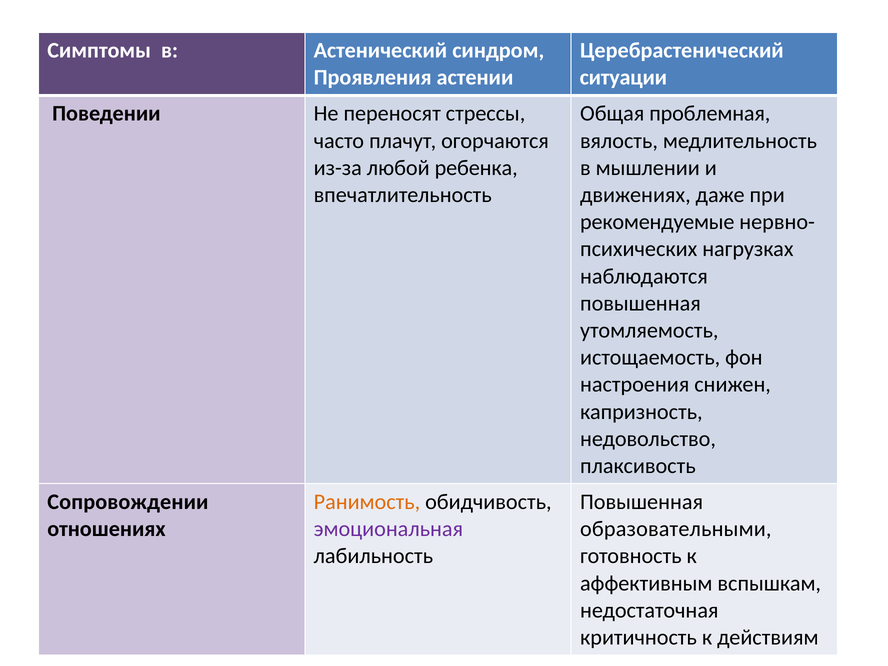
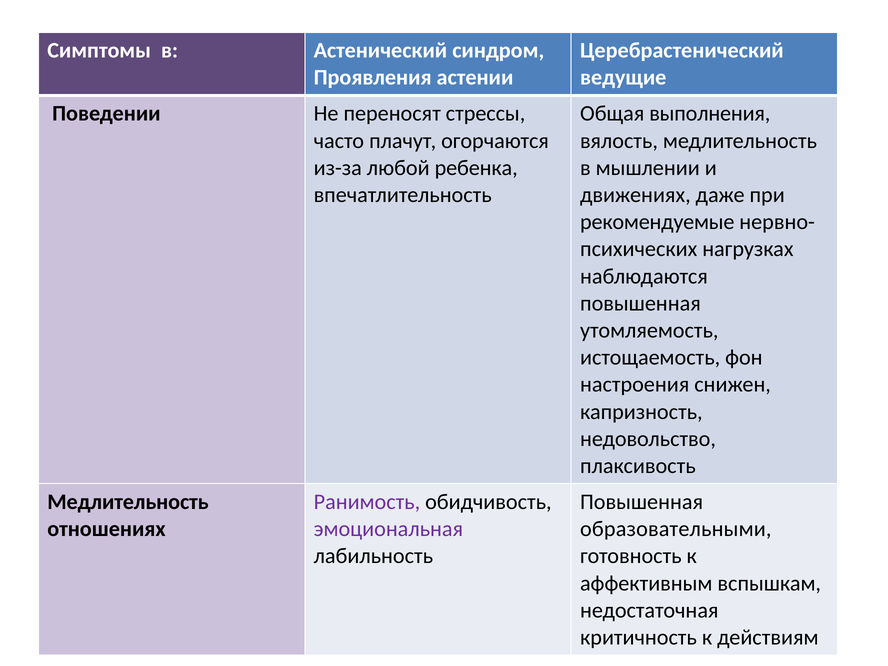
ситуации: ситуации -> ведущие (623, 78)
проблемная: проблемная -> выполнения (710, 114)
Сопровождении: Сопровождении -> Медлительность (128, 502)
Ранимость colour: orange -> purple (367, 502)
